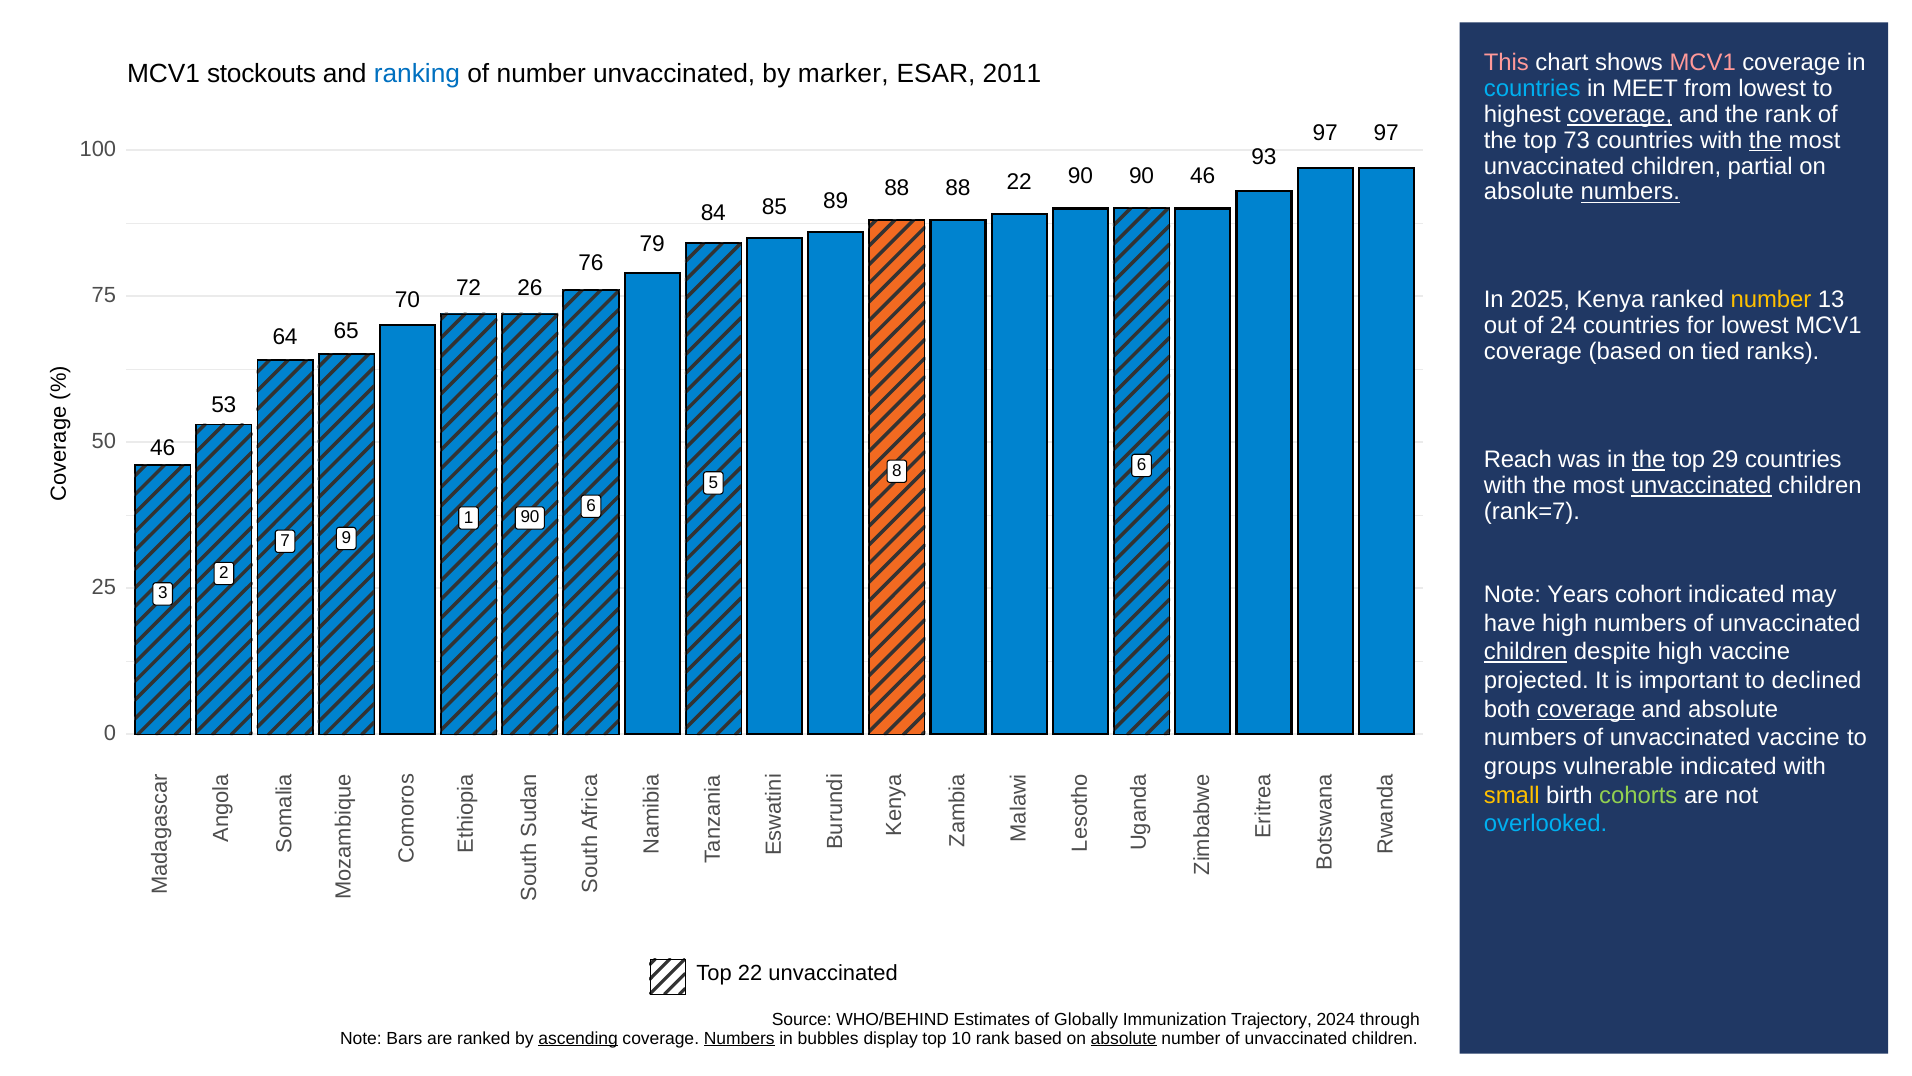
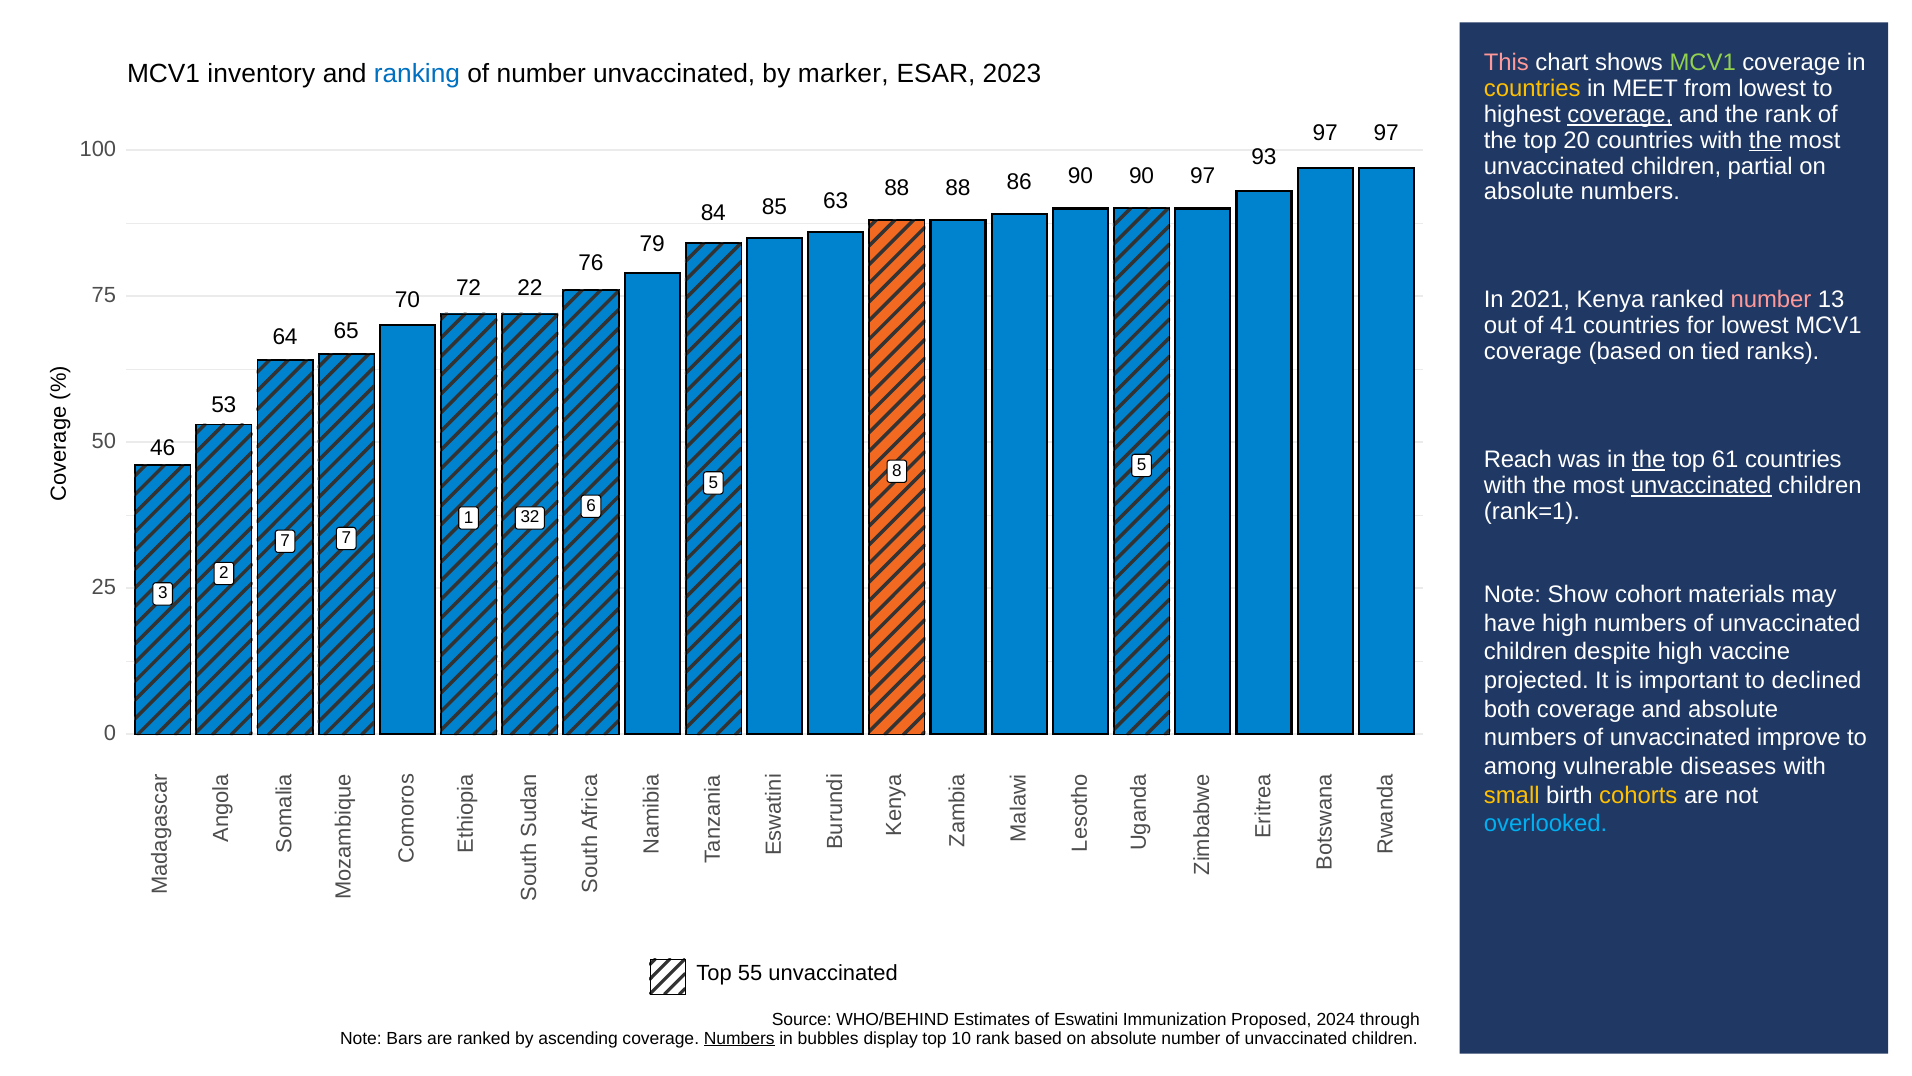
MCV1 colour: pink -> light green (1703, 63)
stockouts: stockouts -> inventory (261, 74)
2011: 2011 -> 2023 (1012, 74)
countries colour: light blue -> yellow (1532, 89)
73: 73 -> 20 (1577, 140)
88 22: 22 -> 86 (1019, 182)
90 46: 46 -> 97 (1203, 176)
numbers underline: present -> none (1630, 192)
89: 89 -> 63 (836, 201)
26: 26 -> 22 (530, 288)
2025: 2025 -> 2021 (1540, 300)
number colour: yellow -> pink (1771, 300)
24: 24 -> 41 (1563, 326)
29: 29 -> 61 (1725, 460)
8 6: 6 -> 5 (1142, 465)
rank=7: rank=7 -> rank=1 (1532, 511)
1 90: 90 -> 32 (530, 517)
7 9: 9 -> 7 (346, 538)
Years: Years -> Show (1578, 594)
cohort indicated: indicated -> materials (1736, 594)
children underline: present -> none (1526, 652)
coverage underline: present -> none (1586, 709)
unvaccinated vaccine: vaccine -> improve (1799, 738)
groups: groups -> among (1520, 766)
vulnerable indicated: indicated -> diseases (1728, 766)
cohorts colour: light green -> yellow (1638, 795)
Top 22: 22 -> 55 (750, 973)
Globally: Globally -> Eswatini (1086, 1019)
Trajectory: Trajectory -> Proposed (1271, 1019)
ascending underline: present -> none (578, 1038)
absolute underline: present -> none (1124, 1038)
